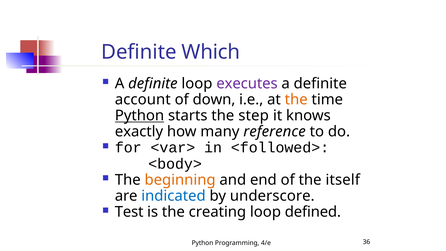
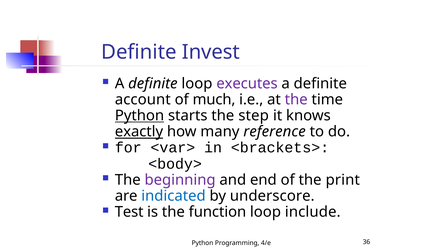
Which: Which -> Invest (211, 52)
down: down -> much (214, 99)
the colour: orange -> purple (296, 99)
exactly underline: none -> present (139, 132)
<followed>: <followed> -> <brackets> (280, 148)
beginning colour: orange -> purple (180, 180)
itself: itself -> print (343, 180)
creating: creating -> function (217, 212)
defined: defined -> include (313, 212)
